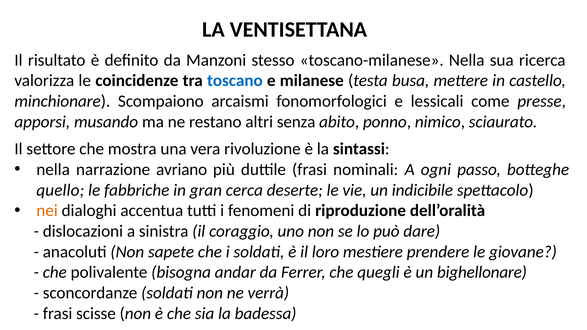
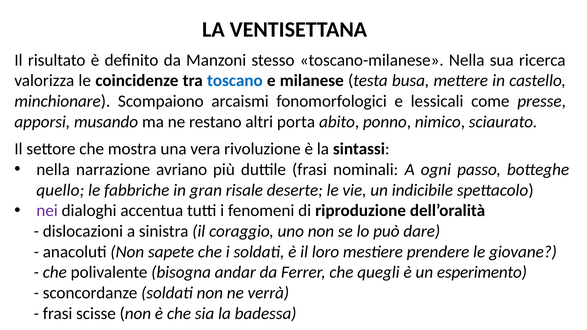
senza: senza -> porta (296, 122)
cerca: cerca -> risale (244, 190)
nei colour: orange -> purple (47, 211)
bighellonare: bighellonare -> esperimento (482, 272)
